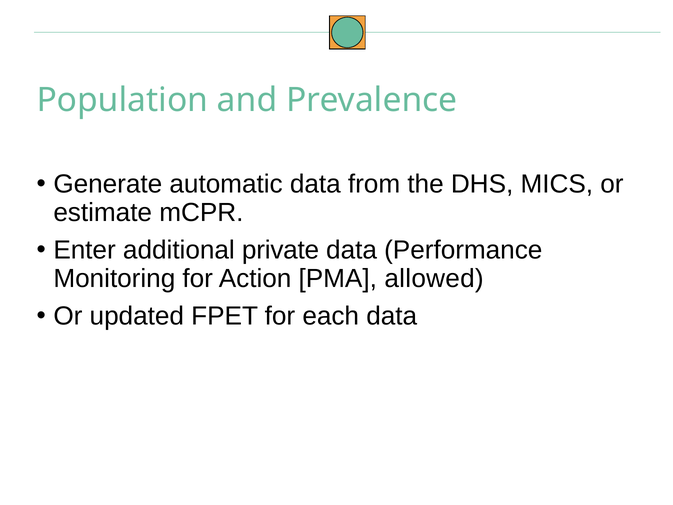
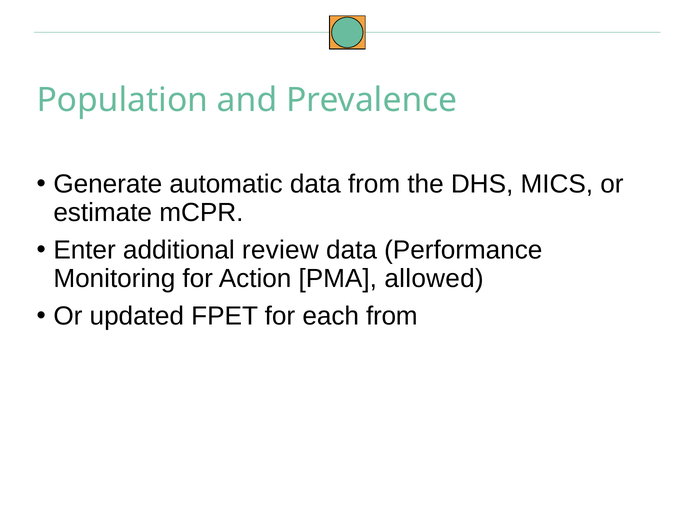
private: private -> review (280, 250)
each data: data -> from (392, 316)
